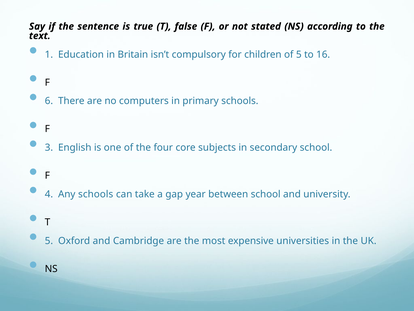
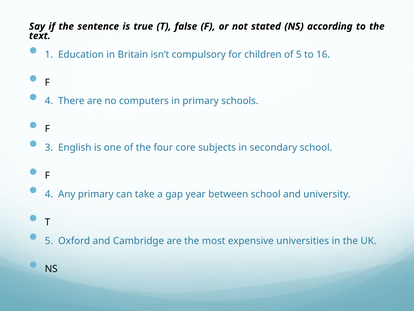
6: 6 -> 4 (49, 101)
Any schools: schools -> primary (96, 194)
